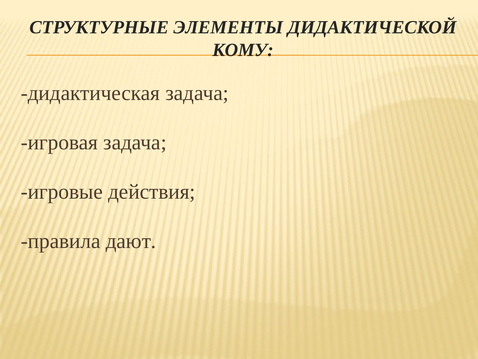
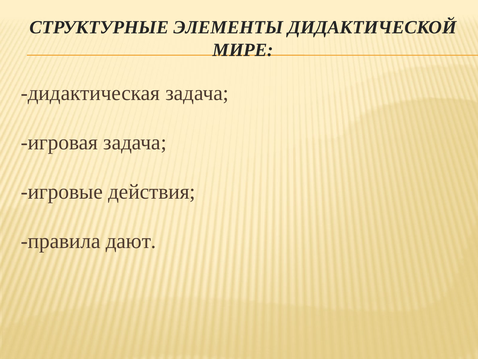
КОМУ: КОМУ -> МИРЕ (243, 50)
